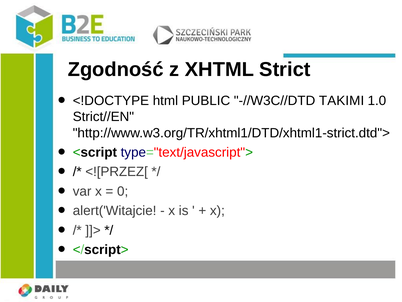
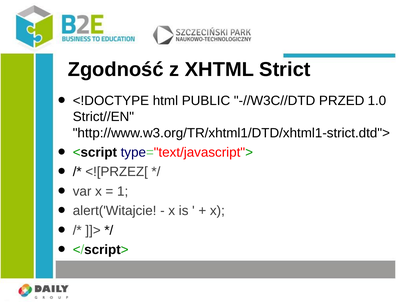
TAKIMI: TAKIMI -> PRZED (342, 101)
0: 0 -> 1 (123, 191)
